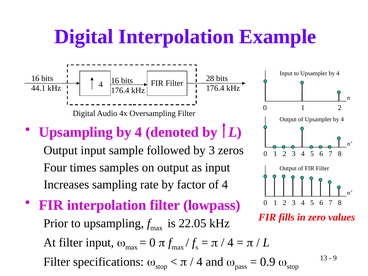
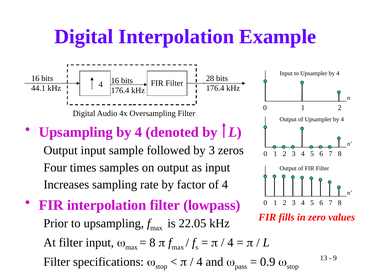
0: 0 -> 8 (152, 243)
